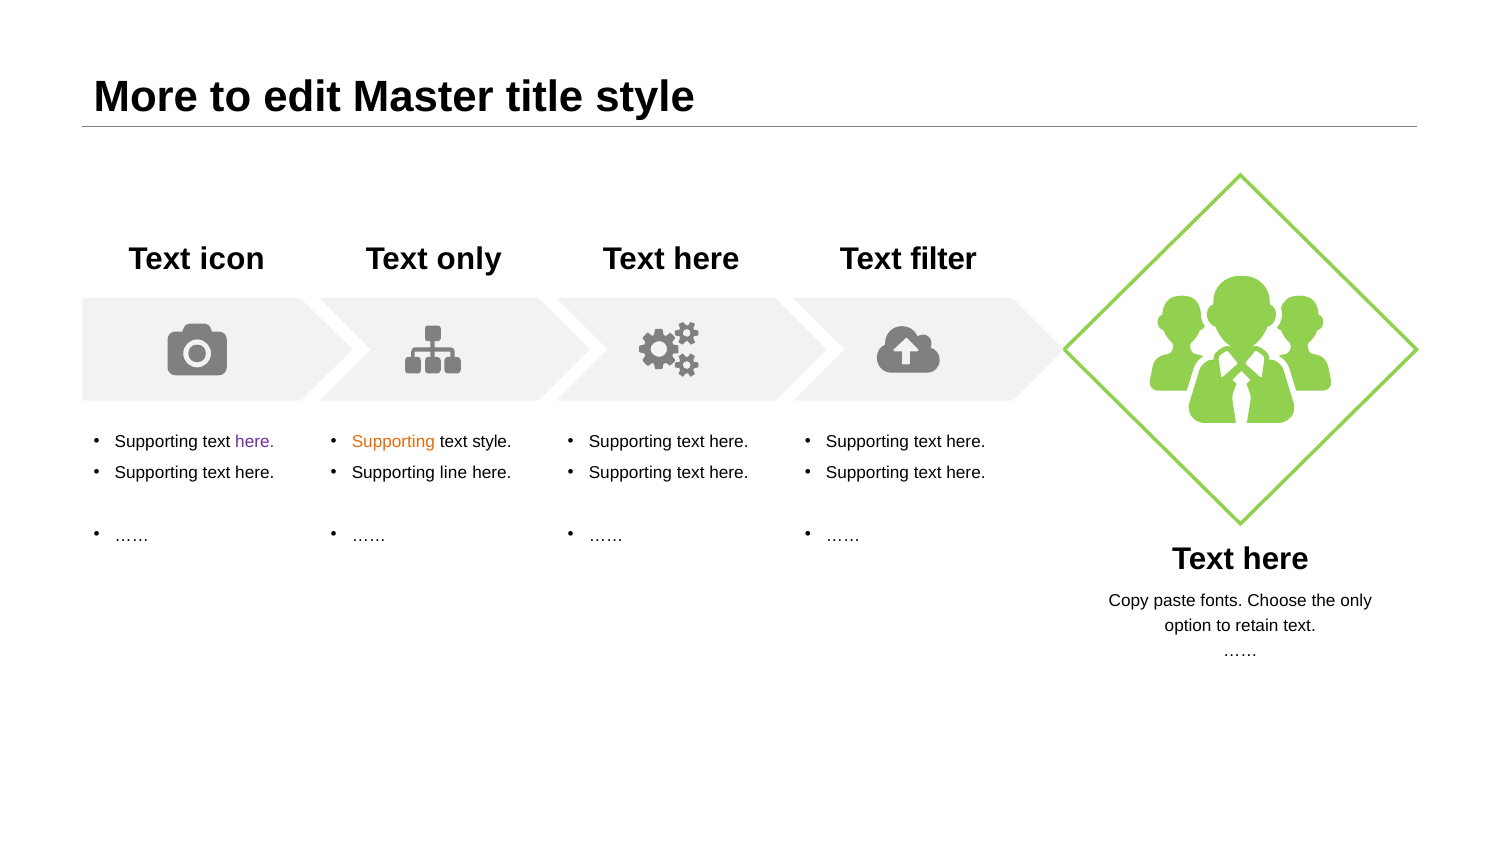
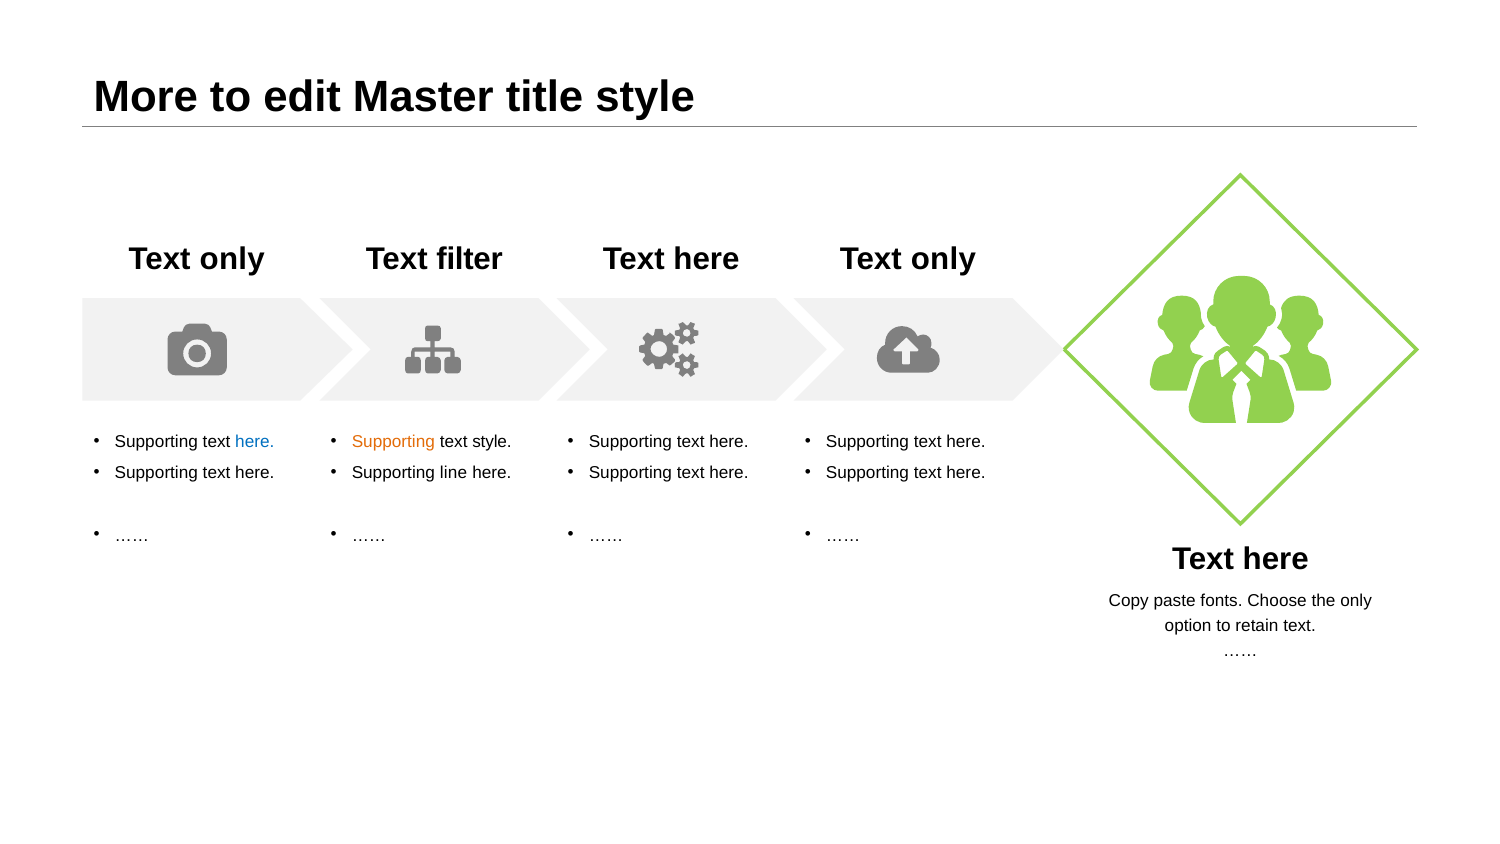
icon: icon -> only (232, 259)
Text only: only -> filter (470, 259)
filter: filter -> only (943, 259)
here colour: purple -> blue (255, 442)
